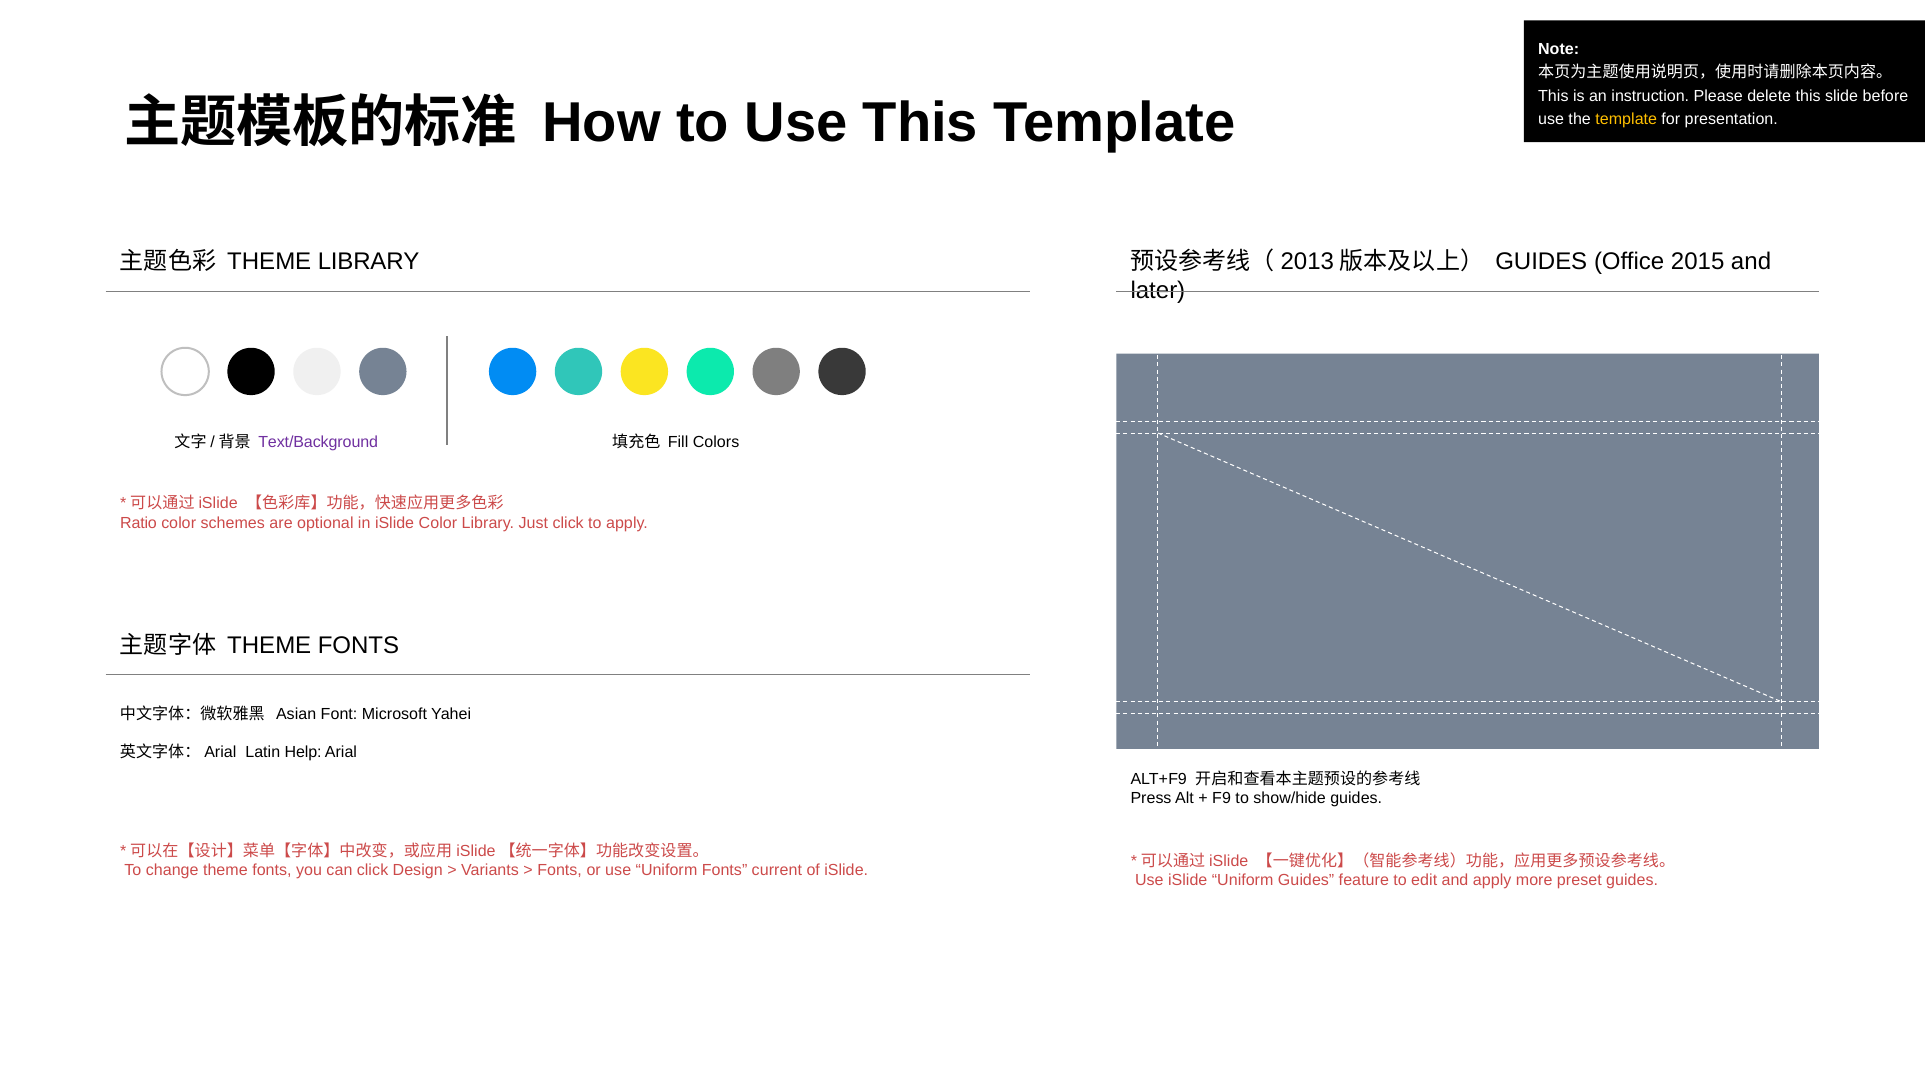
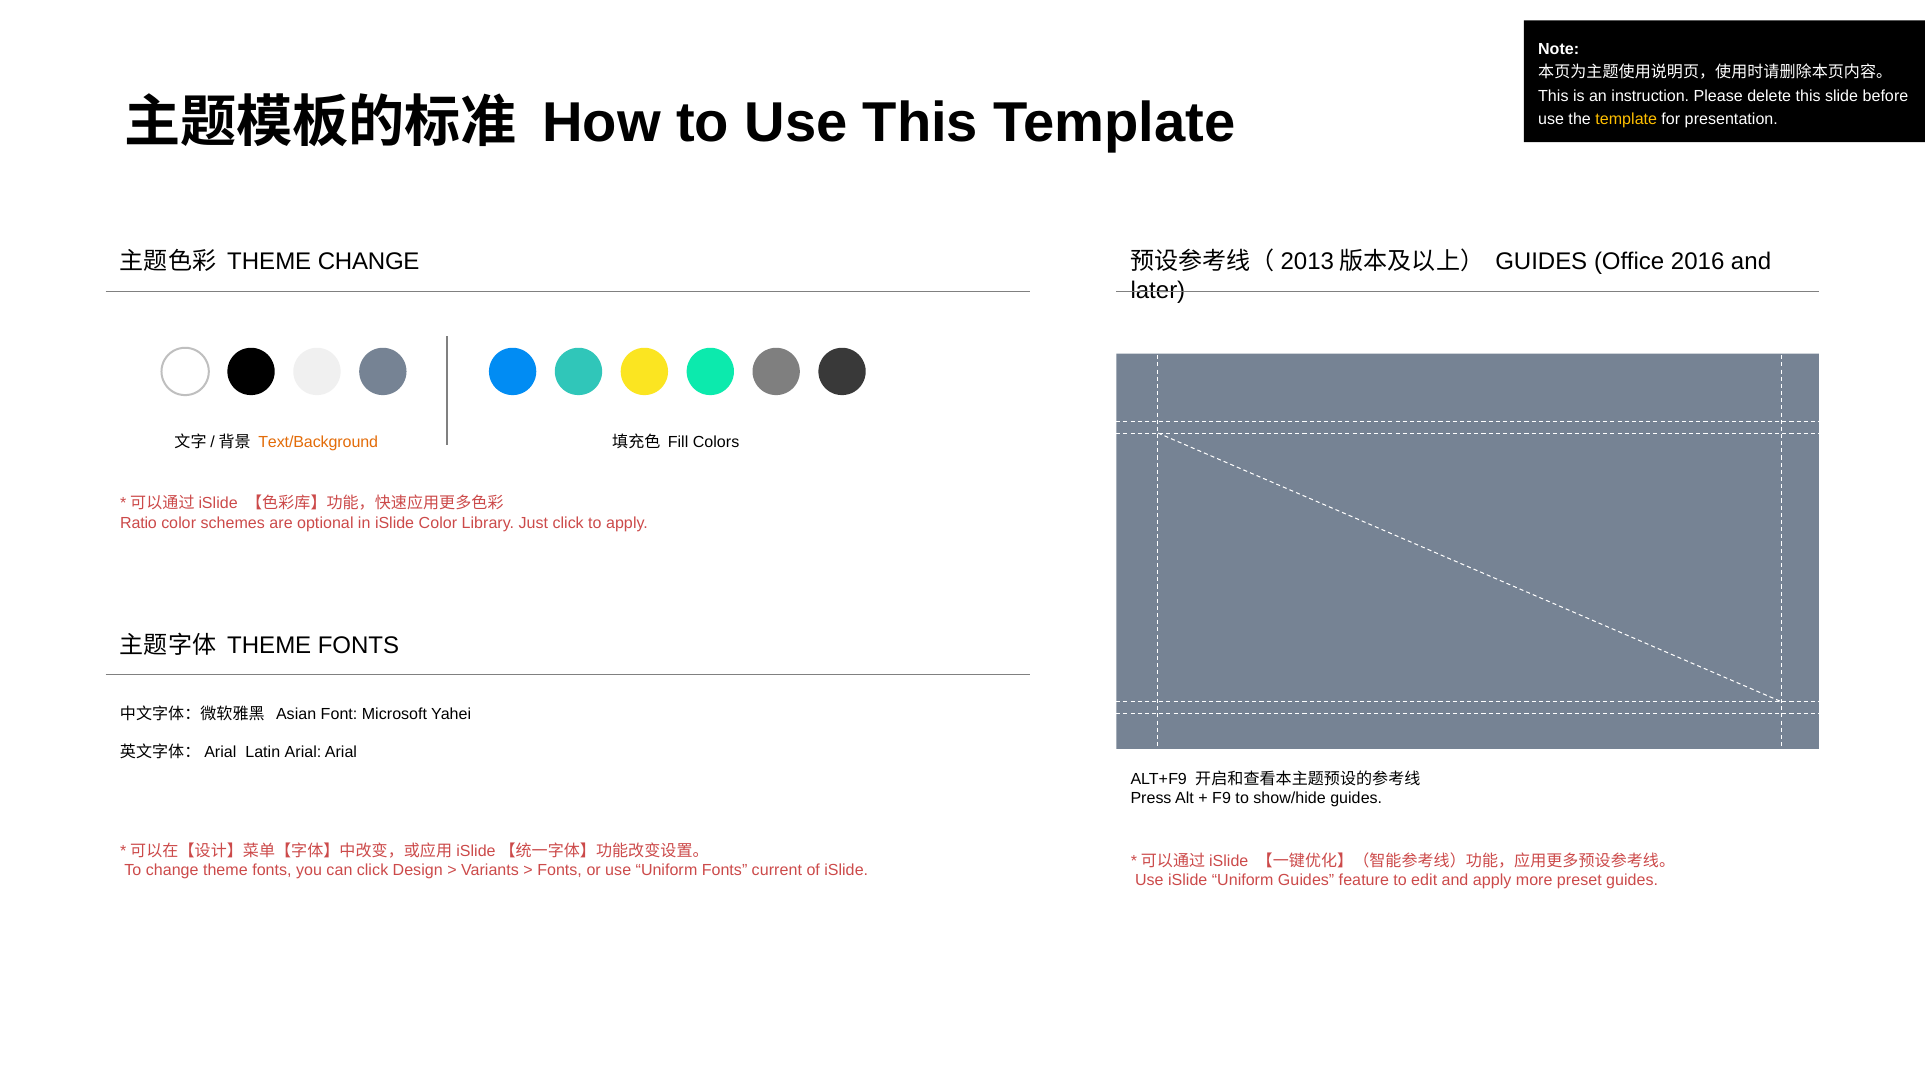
2015: 2015 -> 2016 (1698, 262)
THEME LIBRARY: LIBRARY -> CHANGE (369, 262)
Text/Background colour: purple -> orange (318, 442)
Latin Help: Help -> Arial (303, 752)
